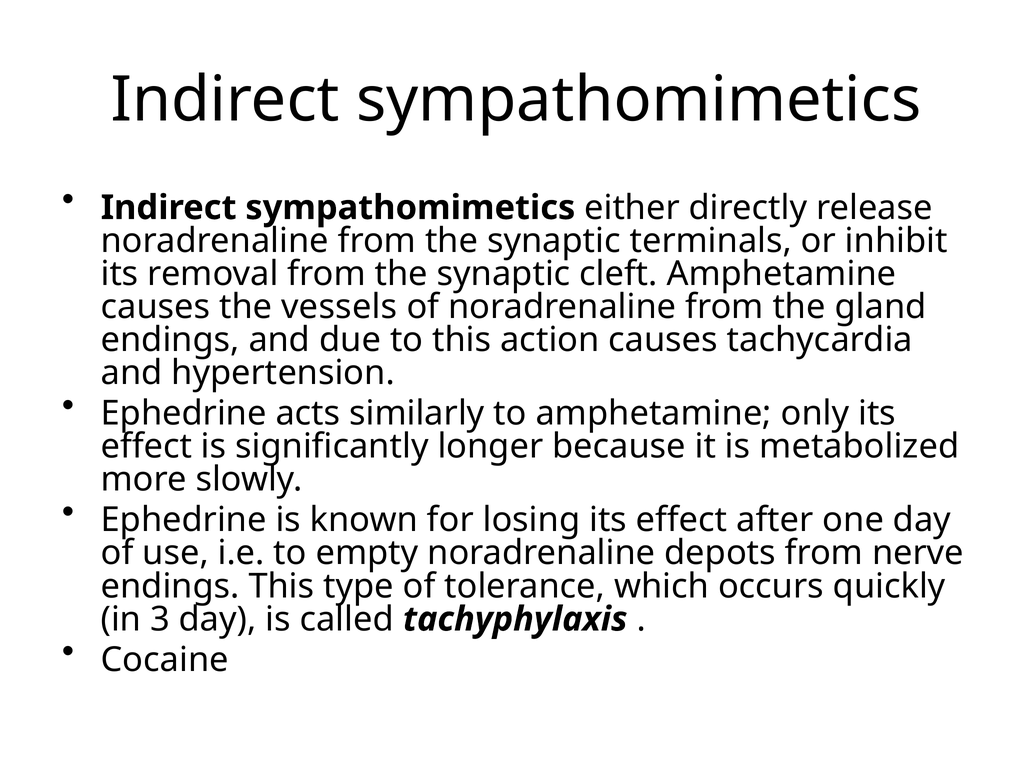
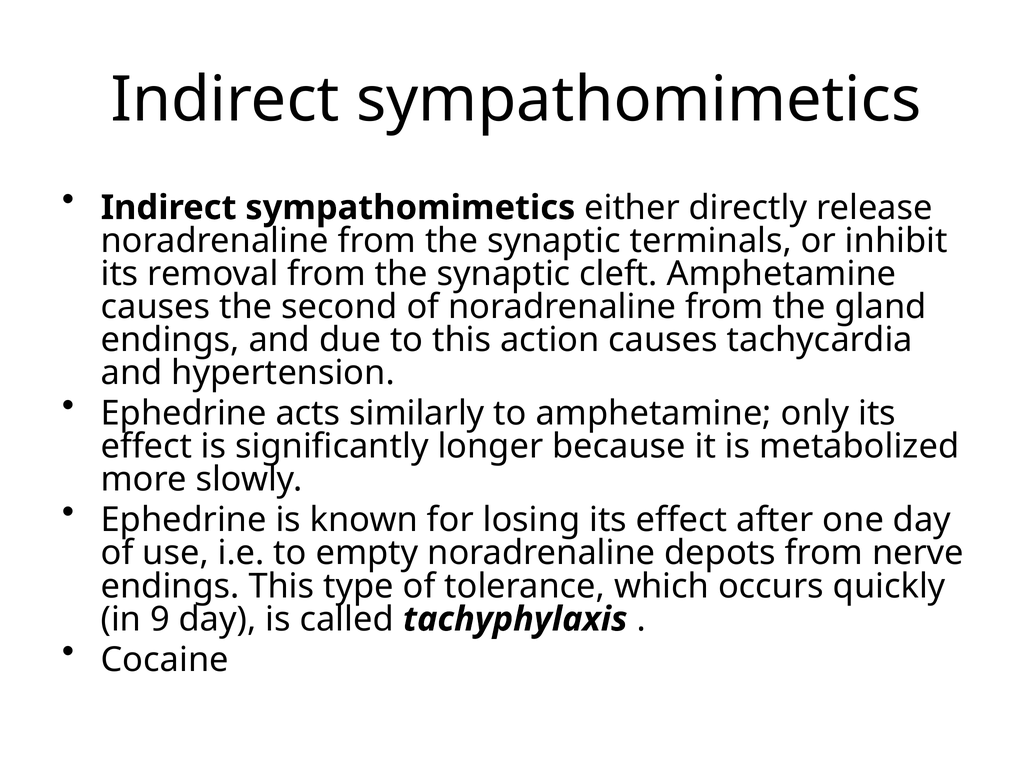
vessels: vessels -> second (339, 307)
3: 3 -> 9 (160, 619)
